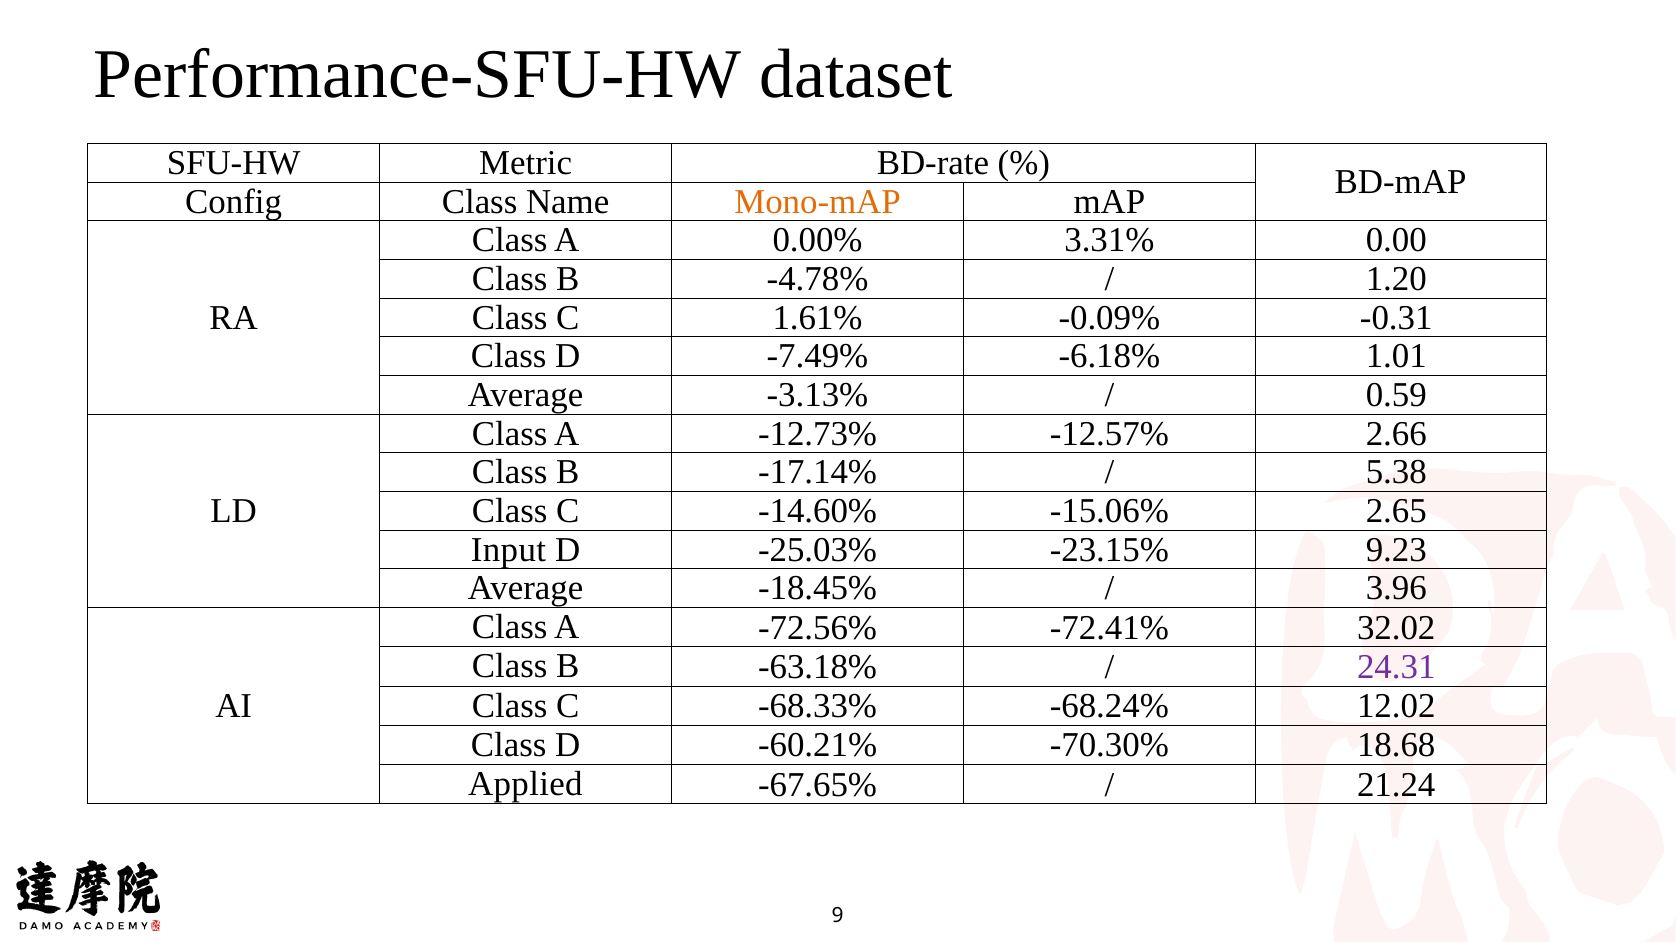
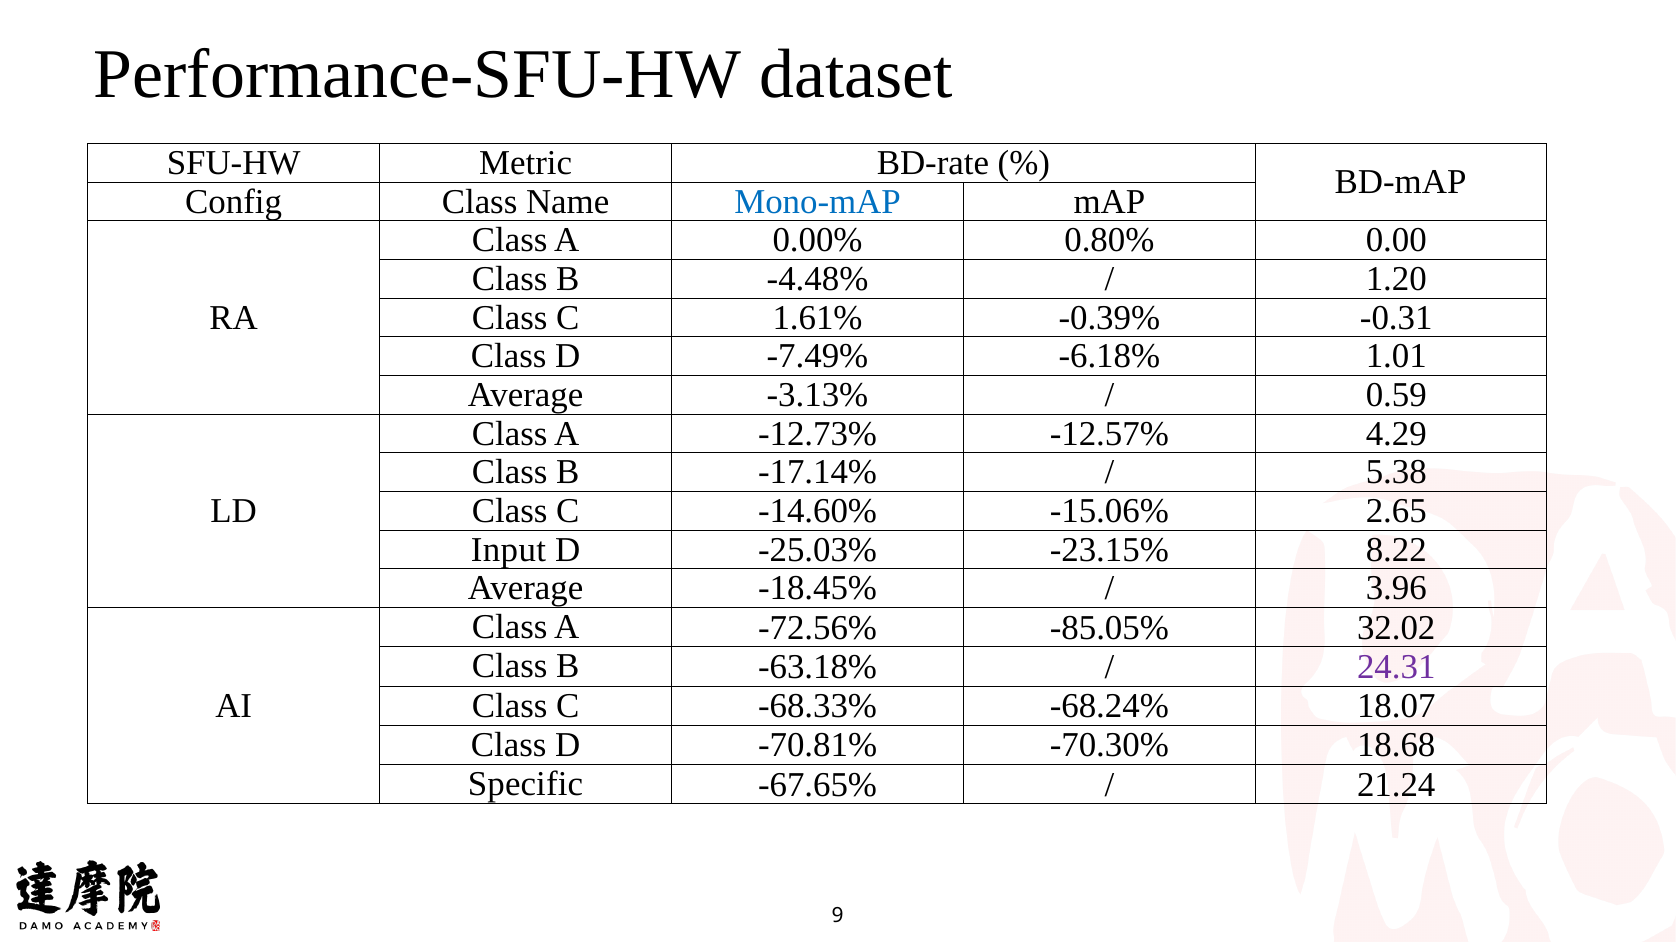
Mono-mAP colour: orange -> blue (818, 202)
3.31%: 3.31% -> 0.80% (1109, 241)
-4.78%: -4.78% -> -4.48% (818, 279)
-0.09%: -0.09% -> -0.39% (1109, 318)
2.66: 2.66 -> 4.29 (1396, 434)
9.23: 9.23 -> 8.22 (1396, 550)
-72.41%: -72.41% -> -85.05% (1109, 628)
12.02: 12.02 -> 18.07 (1396, 707)
-60.21%: -60.21% -> -70.81% (818, 746)
Applied: Applied -> Specific (525, 785)
